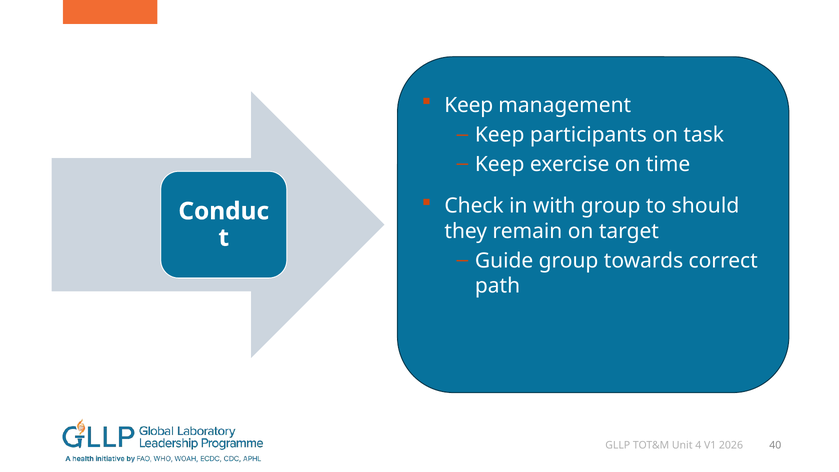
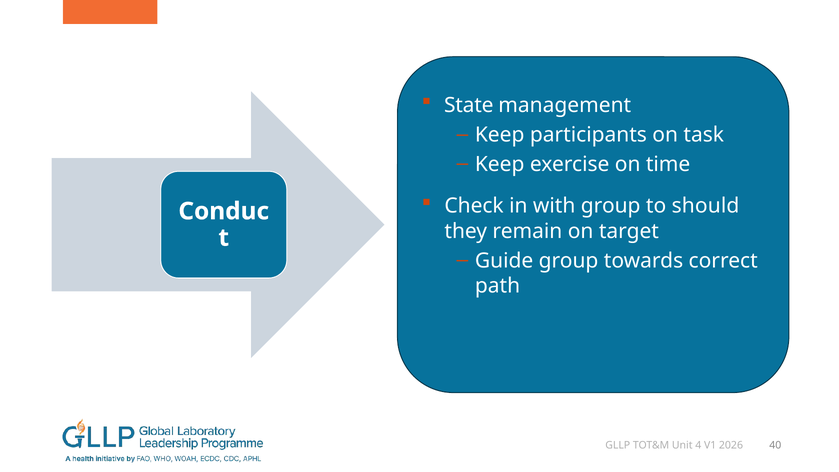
Keep: Keep -> State (469, 105)
